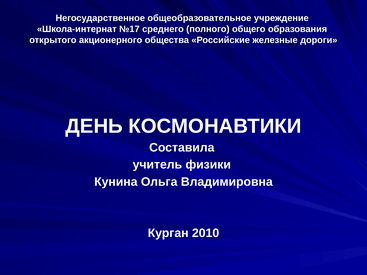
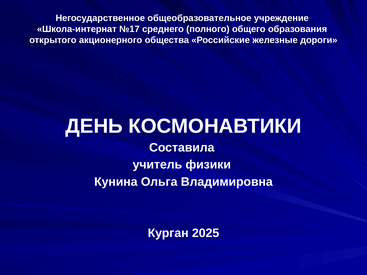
2010: 2010 -> 2025 (206, 233)
